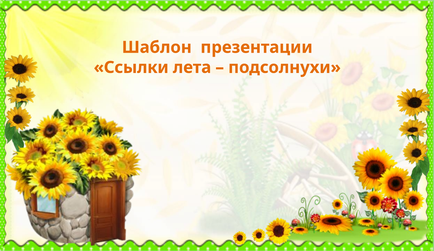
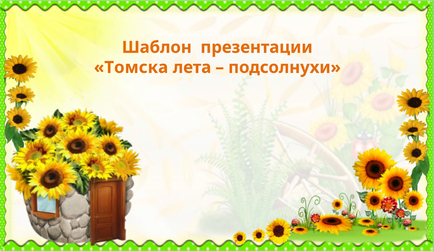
Ссылки: Ссылки -> Томска (131, 67)
